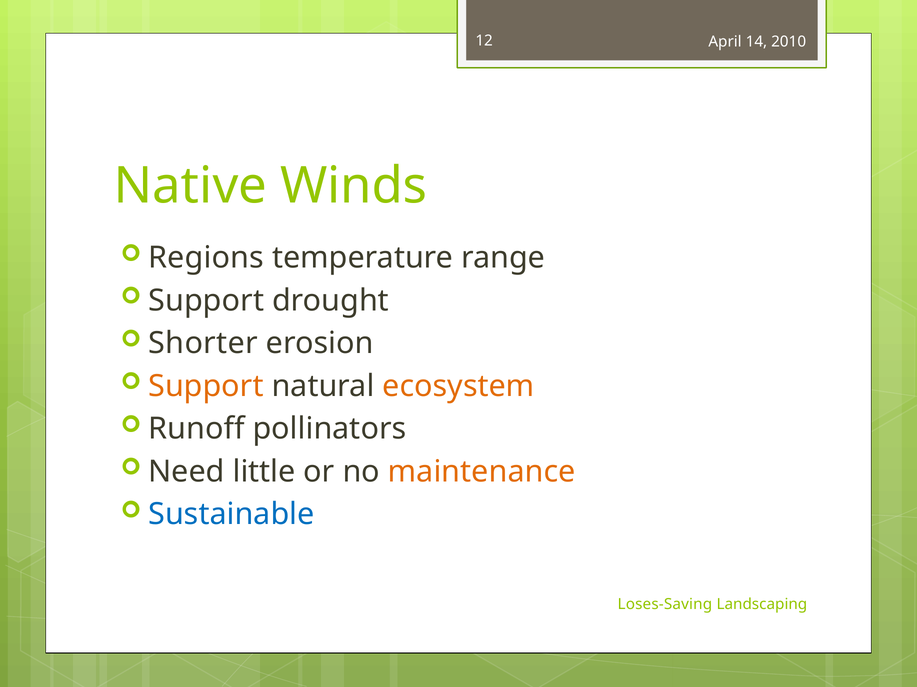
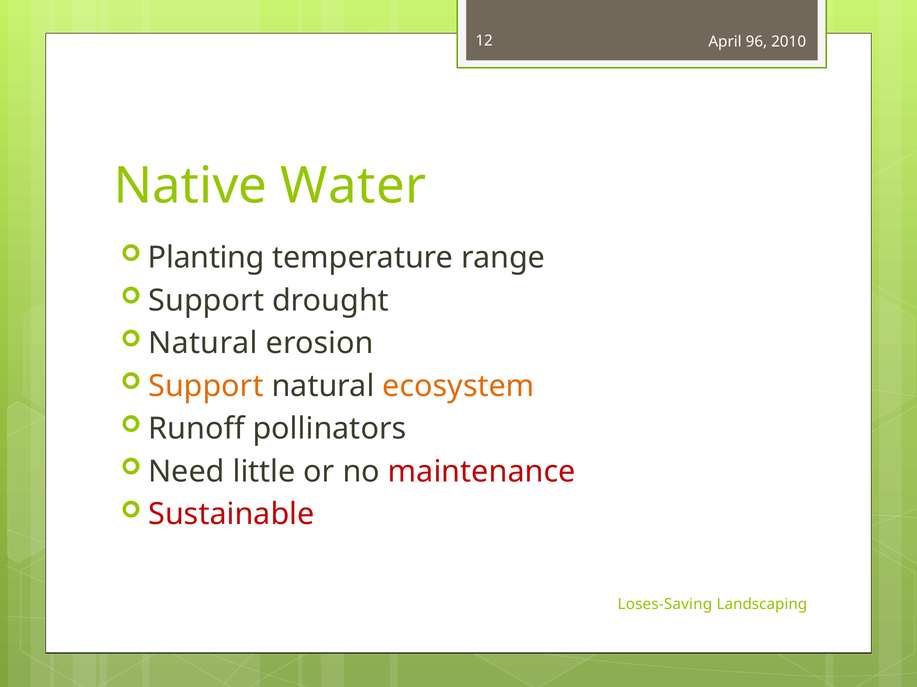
14: 14 -> 96 (756, 42)
Winds: Winds -> Water (353, 186)
Regions: Regions -> Planting (206, 258)
Shorter: Shorter -> Natural (203, 344)
maintenance colour: orange -> red (482, 472)
Sustainable colour: blue -> red (231, 515)
